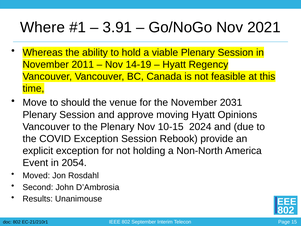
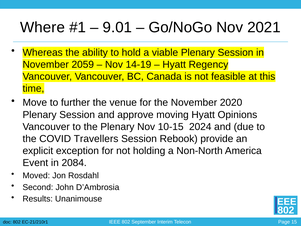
3.91: 3.91 -> 9.01 (117, 27)
2011: 2011 -> 2059 (83, 64)
should: should -> further (75, 103)
2031: 2031 -> 2020 (231, 103)
COVID Exception: Exception -> Travellers (96, 139)
2054: 2054 -> 2084 (74, 163)
